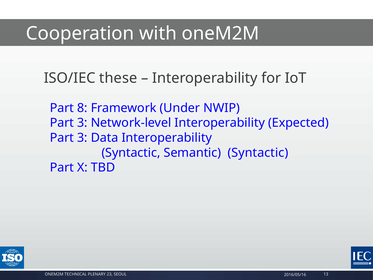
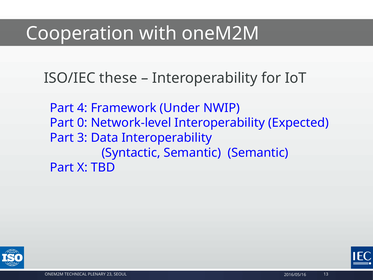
8: 8 -> 4 (82, 108)
3: 3 -> 0 (82, 123)
Semantic Syntactic: Syntactic -> Semantic (258, 153)
